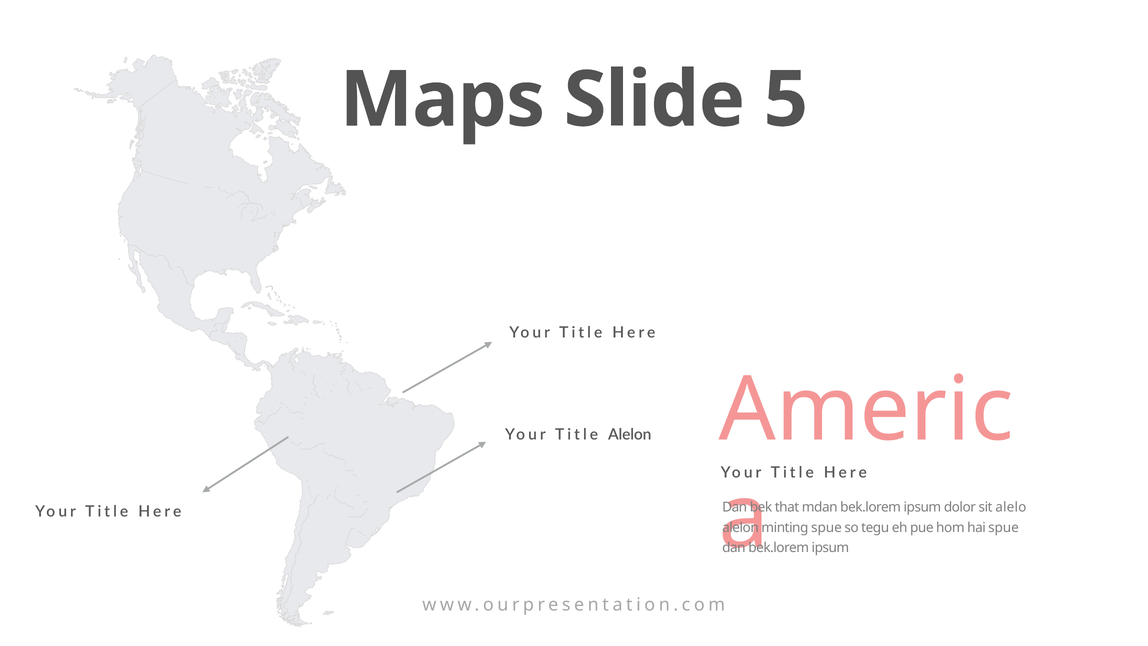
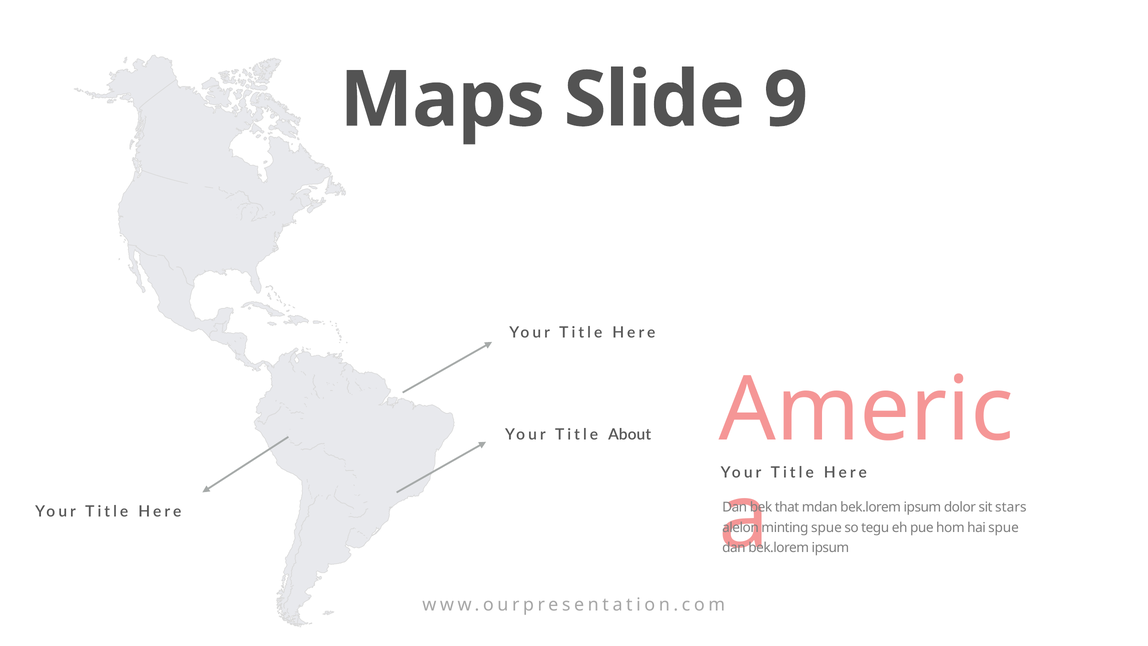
5: 5 -> 9 (786, 100)
Title Alelon: Alelon -> About (630, 434)
alelo: alelo -> stars (1011, 507)
